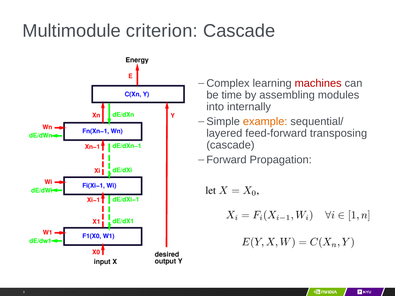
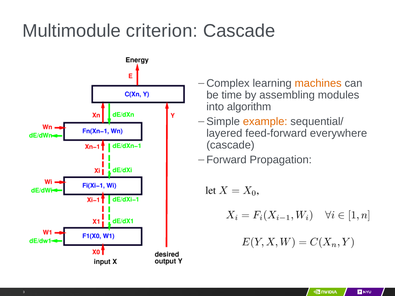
machines colour: red -> orange (318, 83)
internally: internally -> algorithm (249, 107)
transposing: transposing -> everywhere (339, 133)
